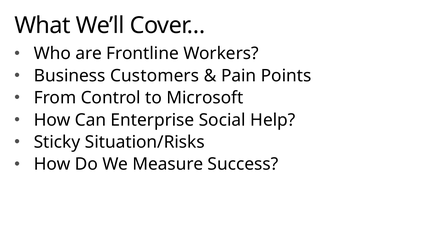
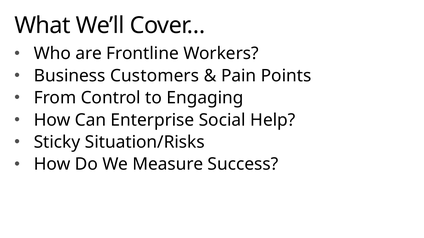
Microsoft: Microsoft -> Engaging (205, 98)
